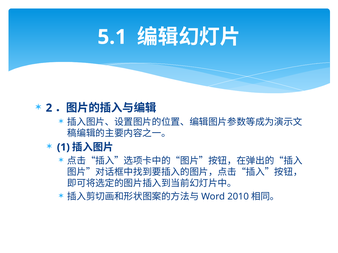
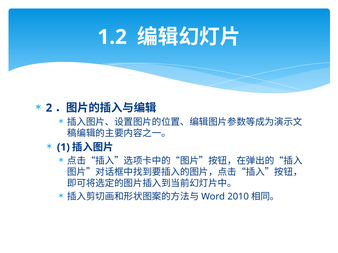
5.1: 5.1 -> 1.2 (112, 37)
